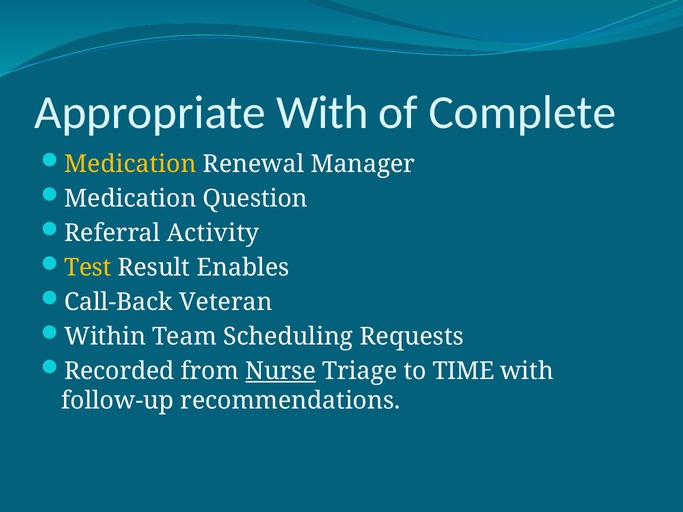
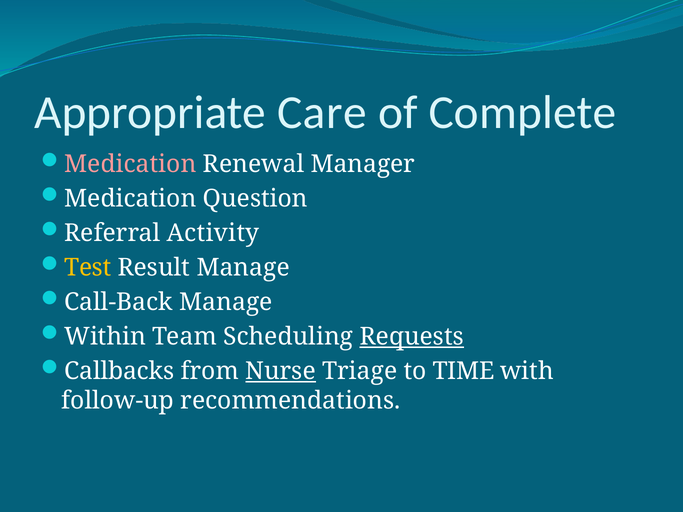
Appropriate With: With -> Care (322, 113)
Medication colour: yellow -> pink (130, 164)
Result Enables: Enables -> Manage (243, 268)
Call-Back Veteran: Veteran -> Manage (226, 302)
Requests underline: none -> present (412, 337)
Recorded: Recorded -> Callbacks (119, 371)
